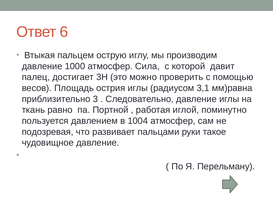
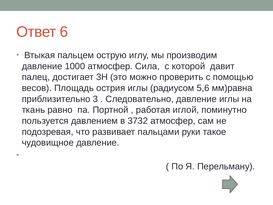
3,1: 3,1 -> 5,6 (203, 88)
1004: 1004 -> 3732 (138, 121)
